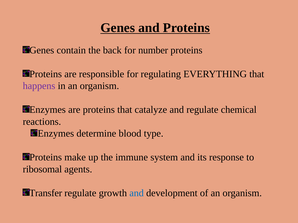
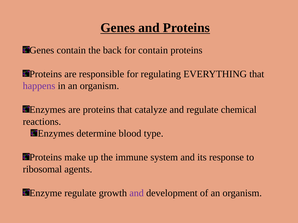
for number: number -> contain (153, 50)
Transfer: Transfer -> Enzyme (46, 193)
and colour: blue -> purple (137, 193)
